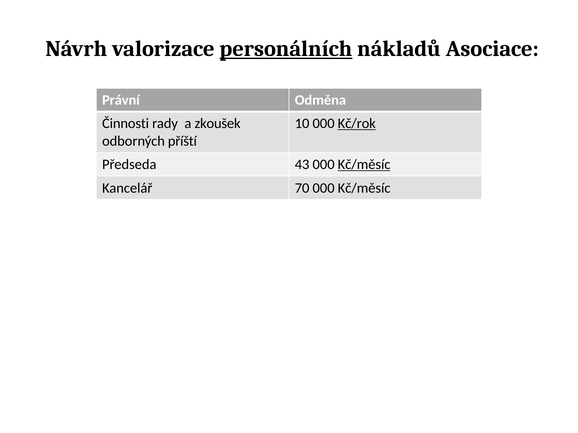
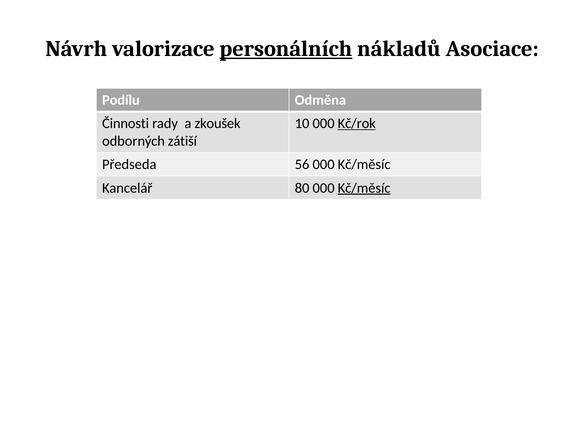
Právní: Právní -> Podílu (121, 100)
příští: příští -> zátiší (182, 141)
43: 43 -> 56 (302, 165)
Kč/měsíc underline: present -> none (364, 165)
70: 70 -> 80 (302, 188)
Kč/měsíc underline: none -> present (364, 188)
